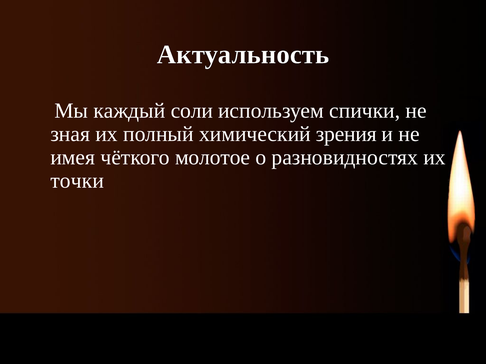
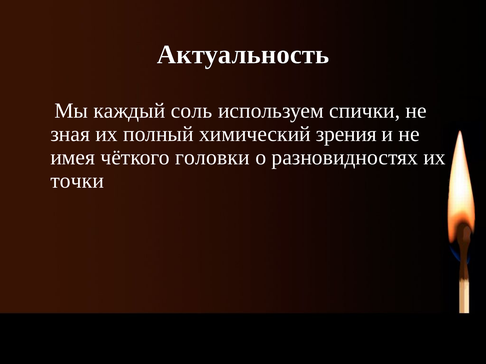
соли: соли -> соль (192, 111)
молотое: молотое -> головки (212, 158)
